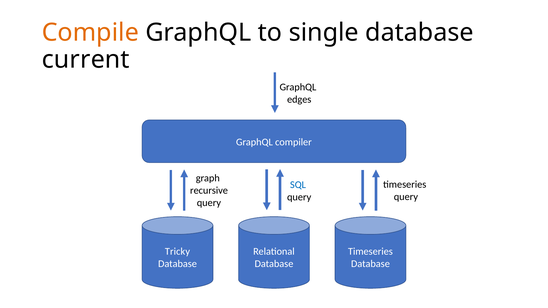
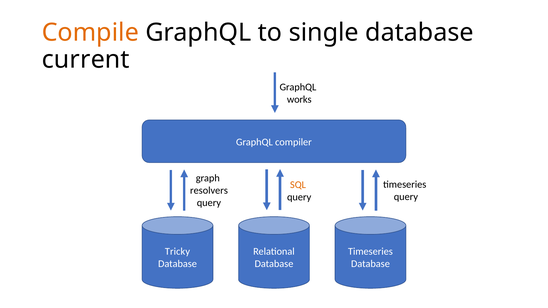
edges: edges -> works (299, 99)
SQL colour: blue -> orange (298, 185)
recursive: recursive -> resolvers (209, 191)
